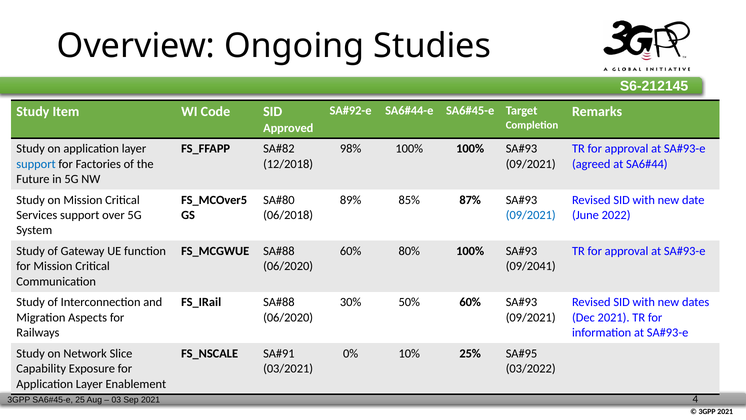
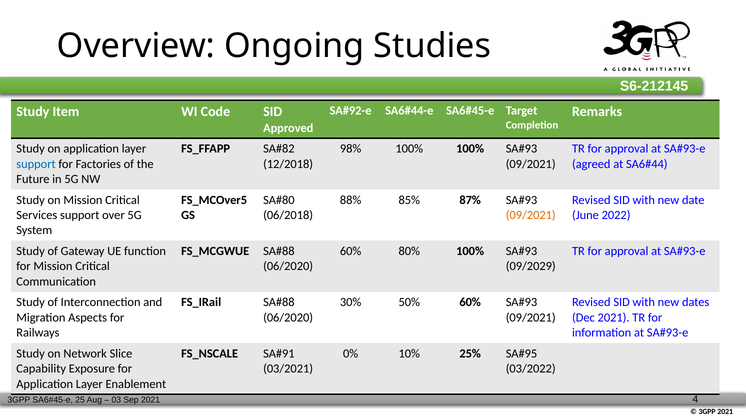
89%: 89% -> 88% (351, 200)
09/2021 colour: blue -> orange (531, 215)
09/2041: 09/2041 -> 09/2029 (531, 266)
